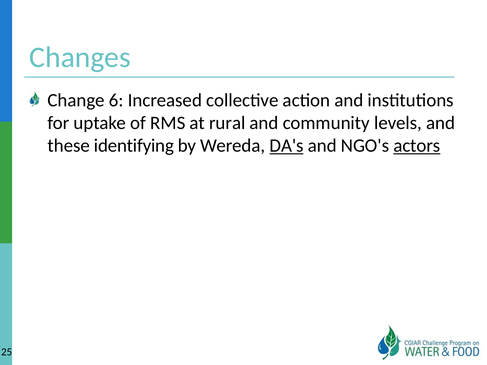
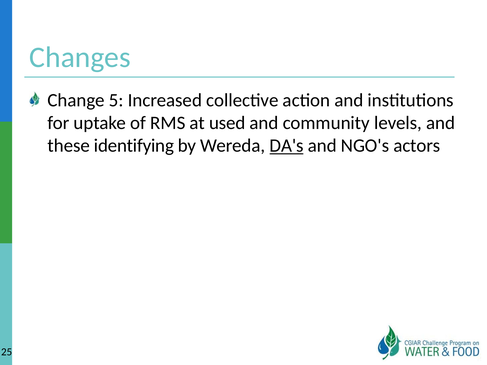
6: 6 -> 5 (116, 100)
rural: rural -> used (227, 123)
actors underline: present -> none (417, 146)
